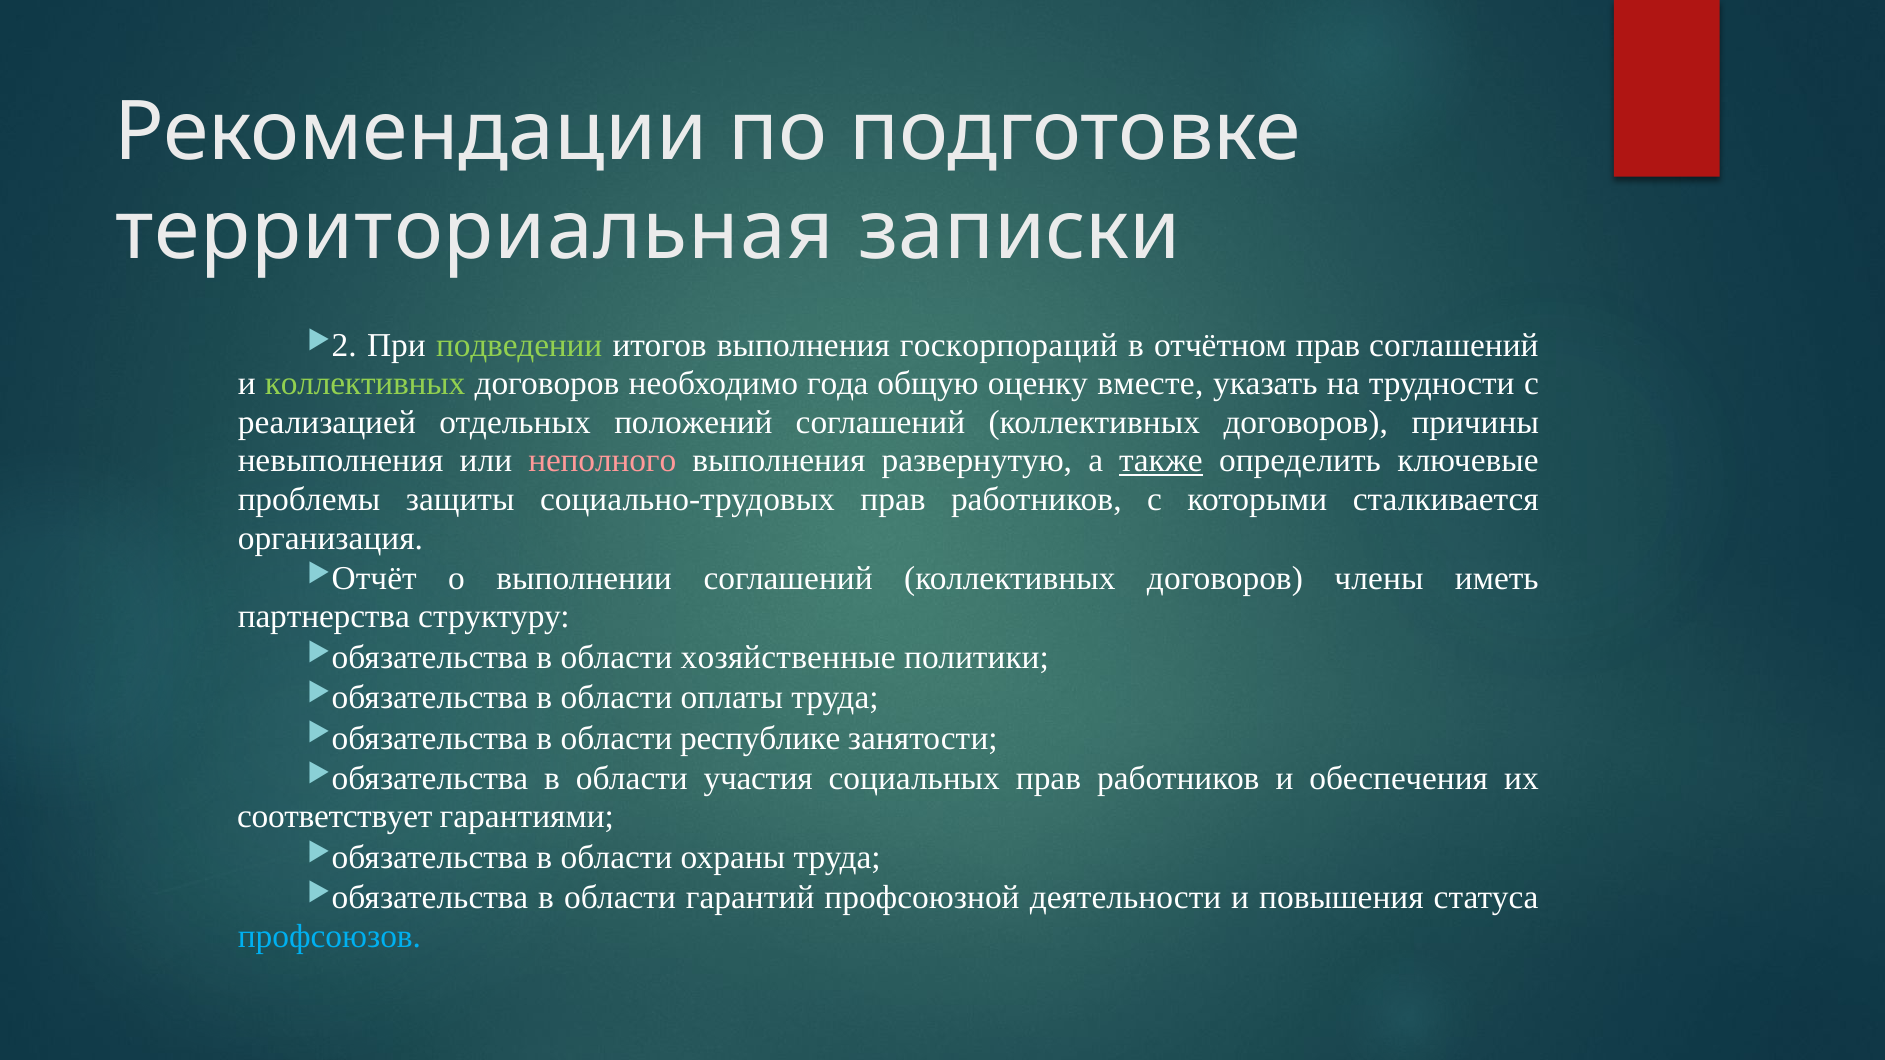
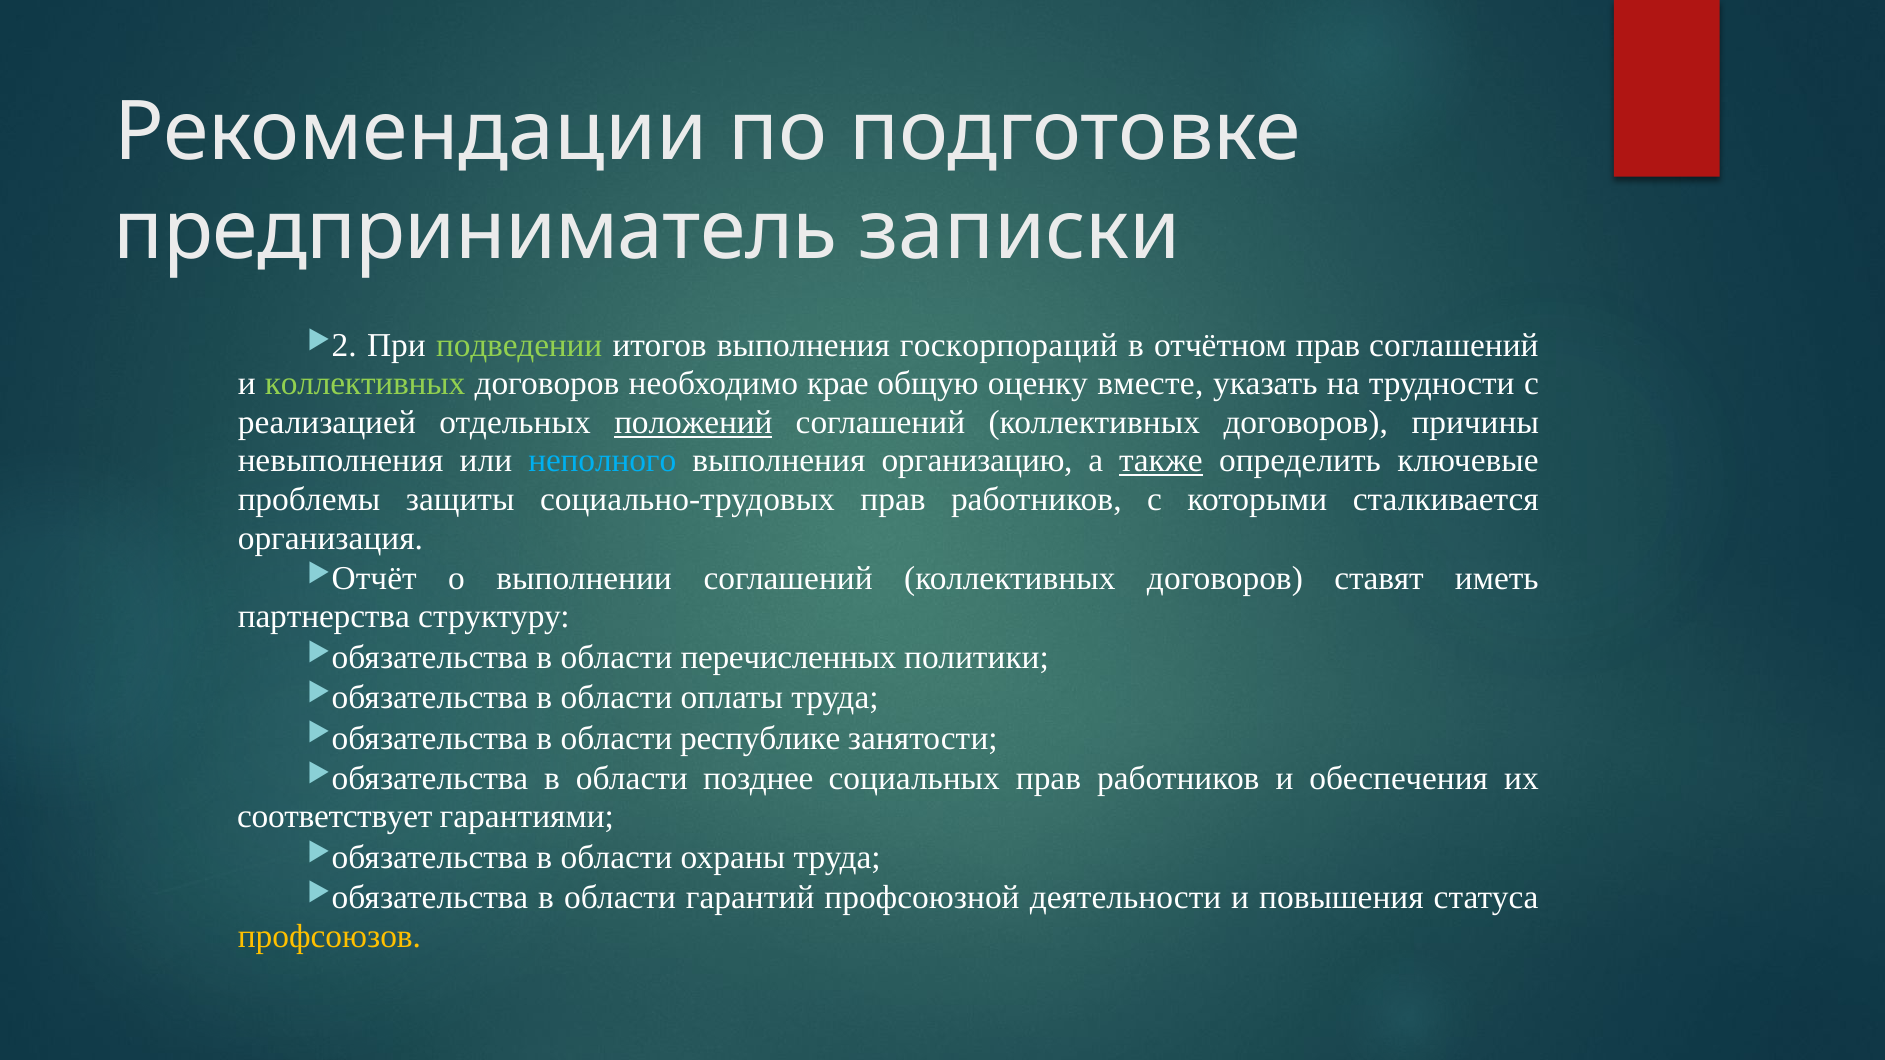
территориальная: территориальная -> предприниматель (476, 231)
года: года -> крае (838, 384)
положений underline: none -> present (693, 423)
неполного colour: pink -> light blue (602, 461)
развернутую: развернутую -> организацию (977, 461)
члены: члены -> ставят (1379, 579)
хозяйственные: хозяйственные -> перечисленных (788, 657)
участия: участия -> позднее (758, 779)
профсоюзов colour: light blue -> yellow (329, 936)
